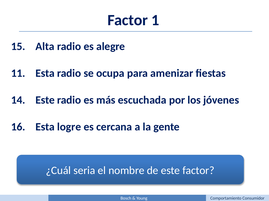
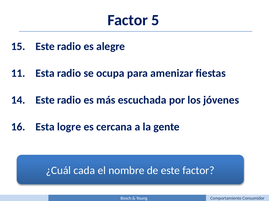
1: 1 -> 5 (155, 20)
15 Alta: Alta -> Este (45, 47)
seria: seria -> cada (84, 171)
